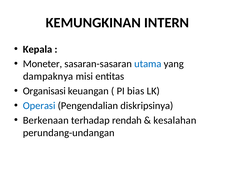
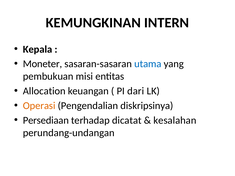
dampaknya: dampaknya -> pembukuan (48, 76)
Organisasi: Organisasi -> Allocation (44, 91)
bias: bias -> dari (136, 91)
Operasi colour: blue -> orange (39, 106)
Berkenaan: Berkenaan -> Persediaan (46, 120)
rendah: rendah -> dicatat (127, 120)
